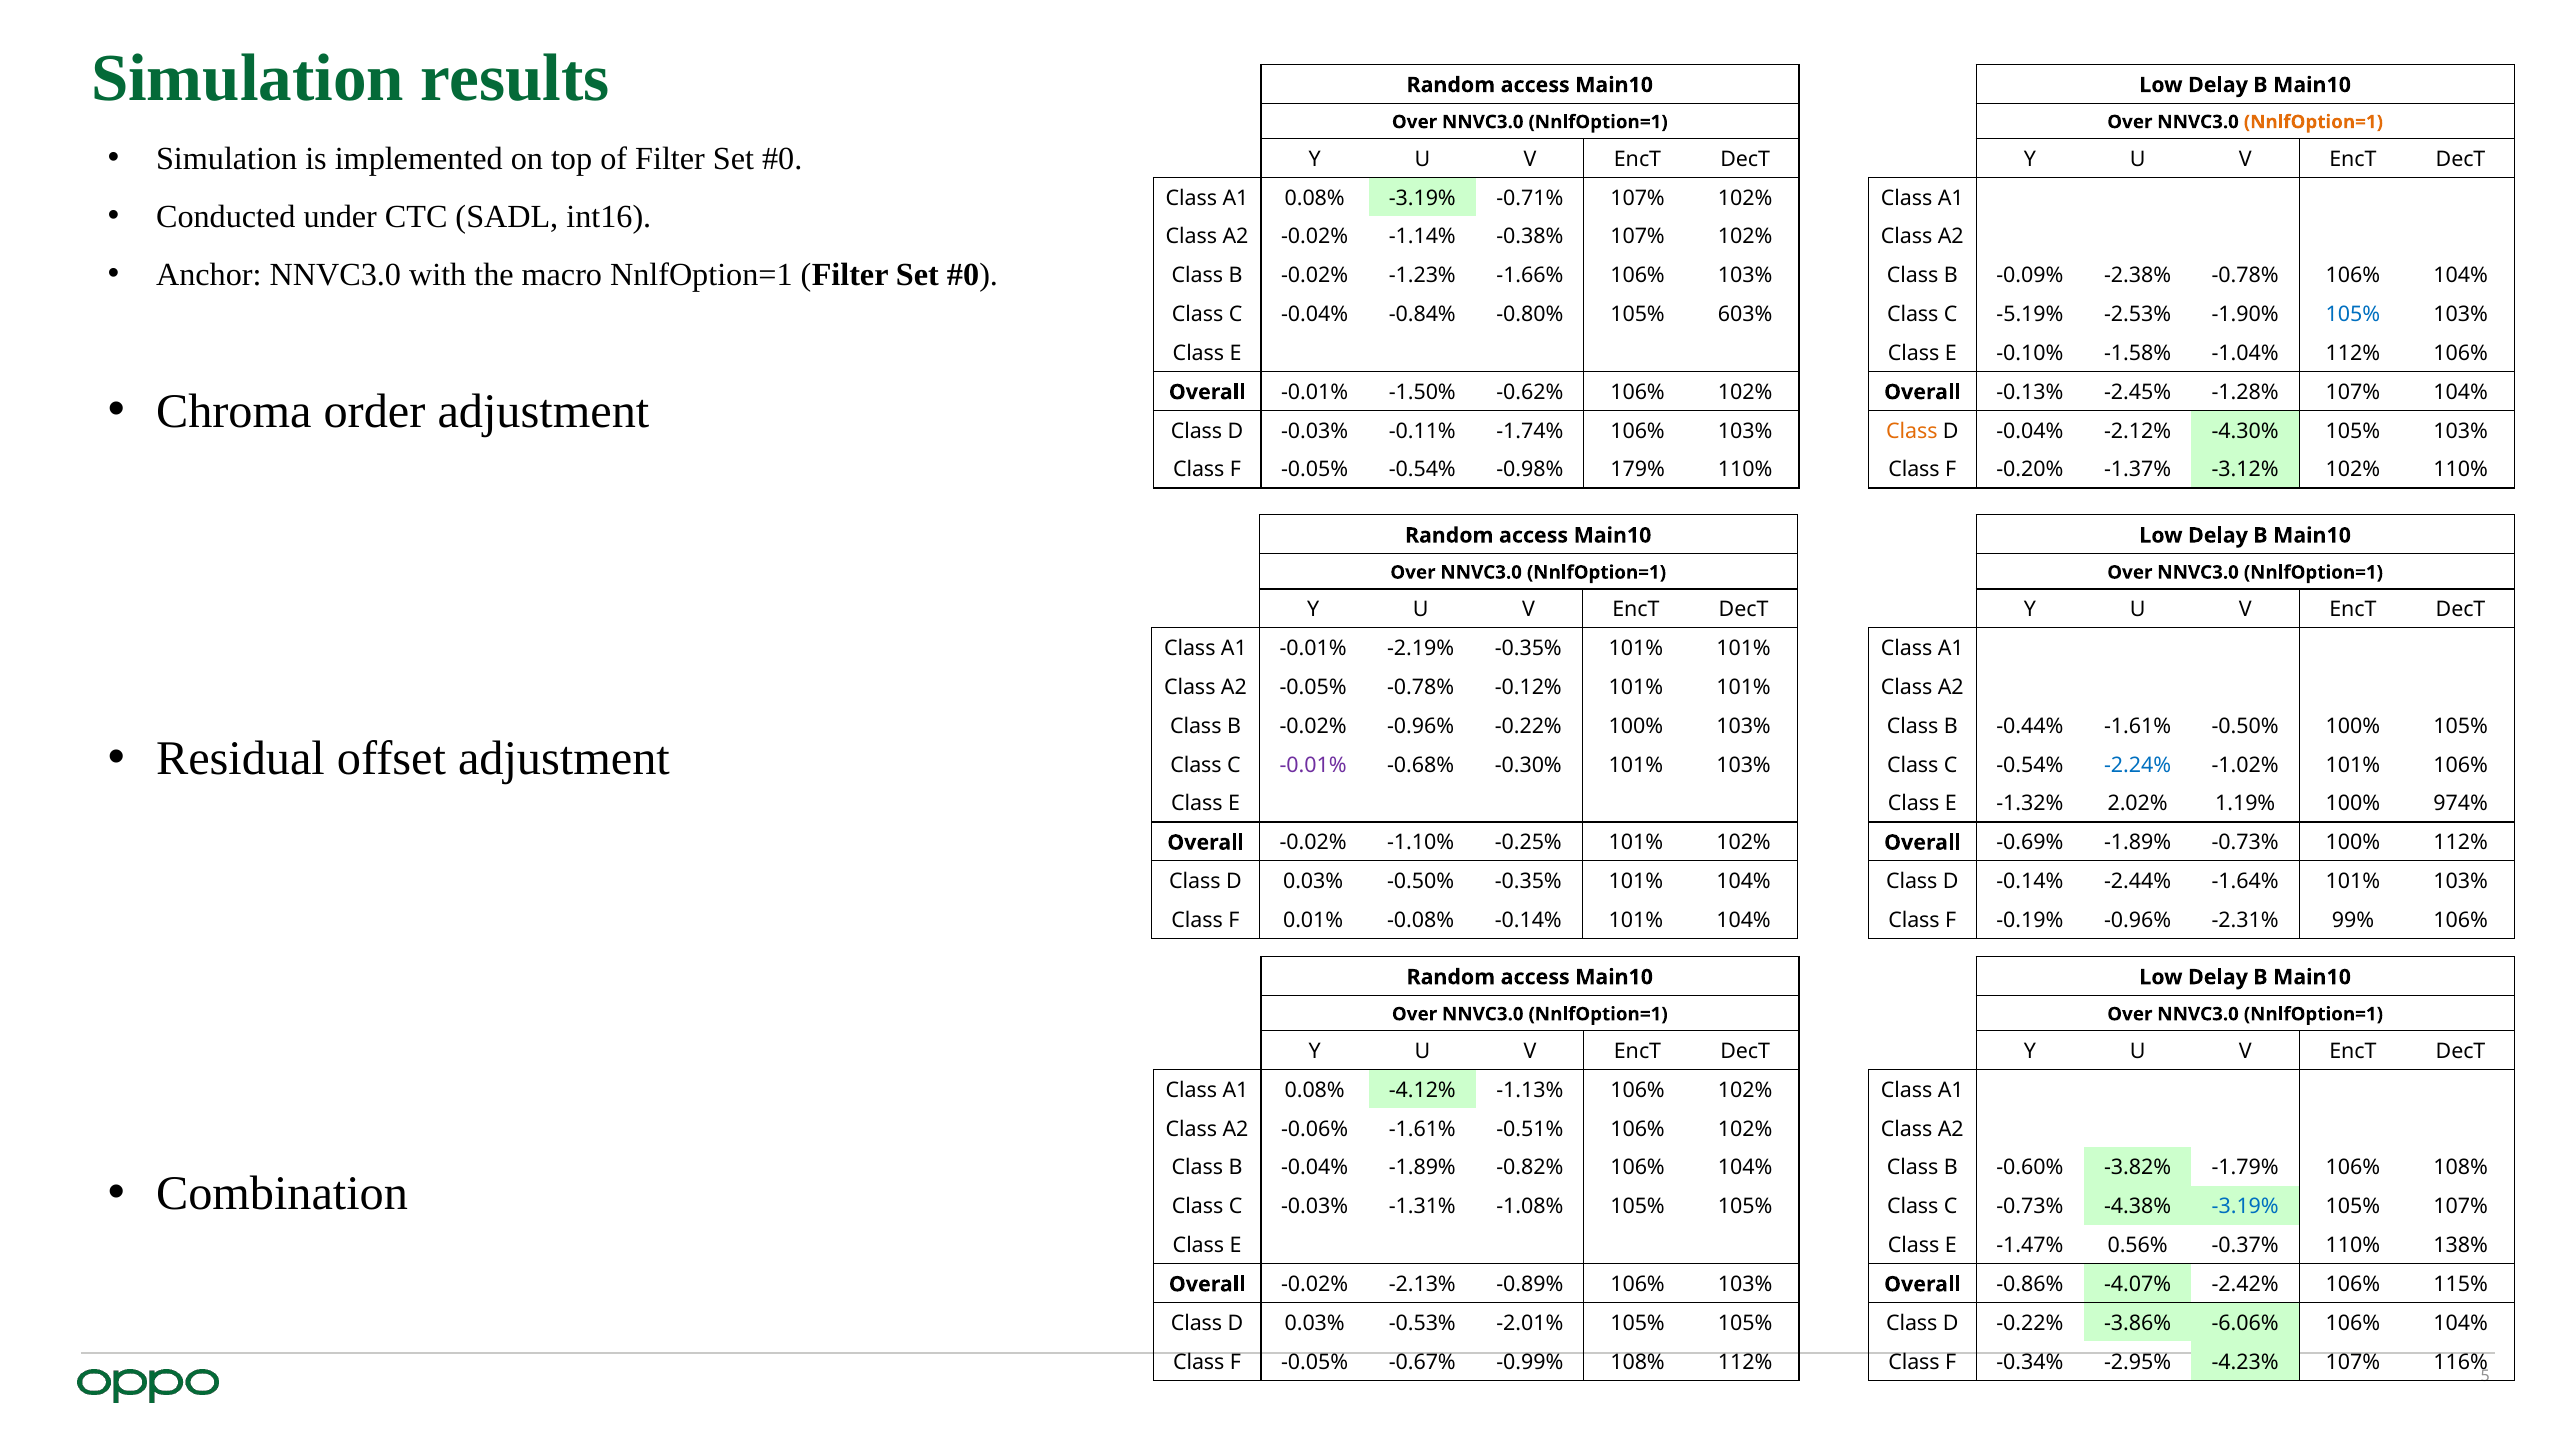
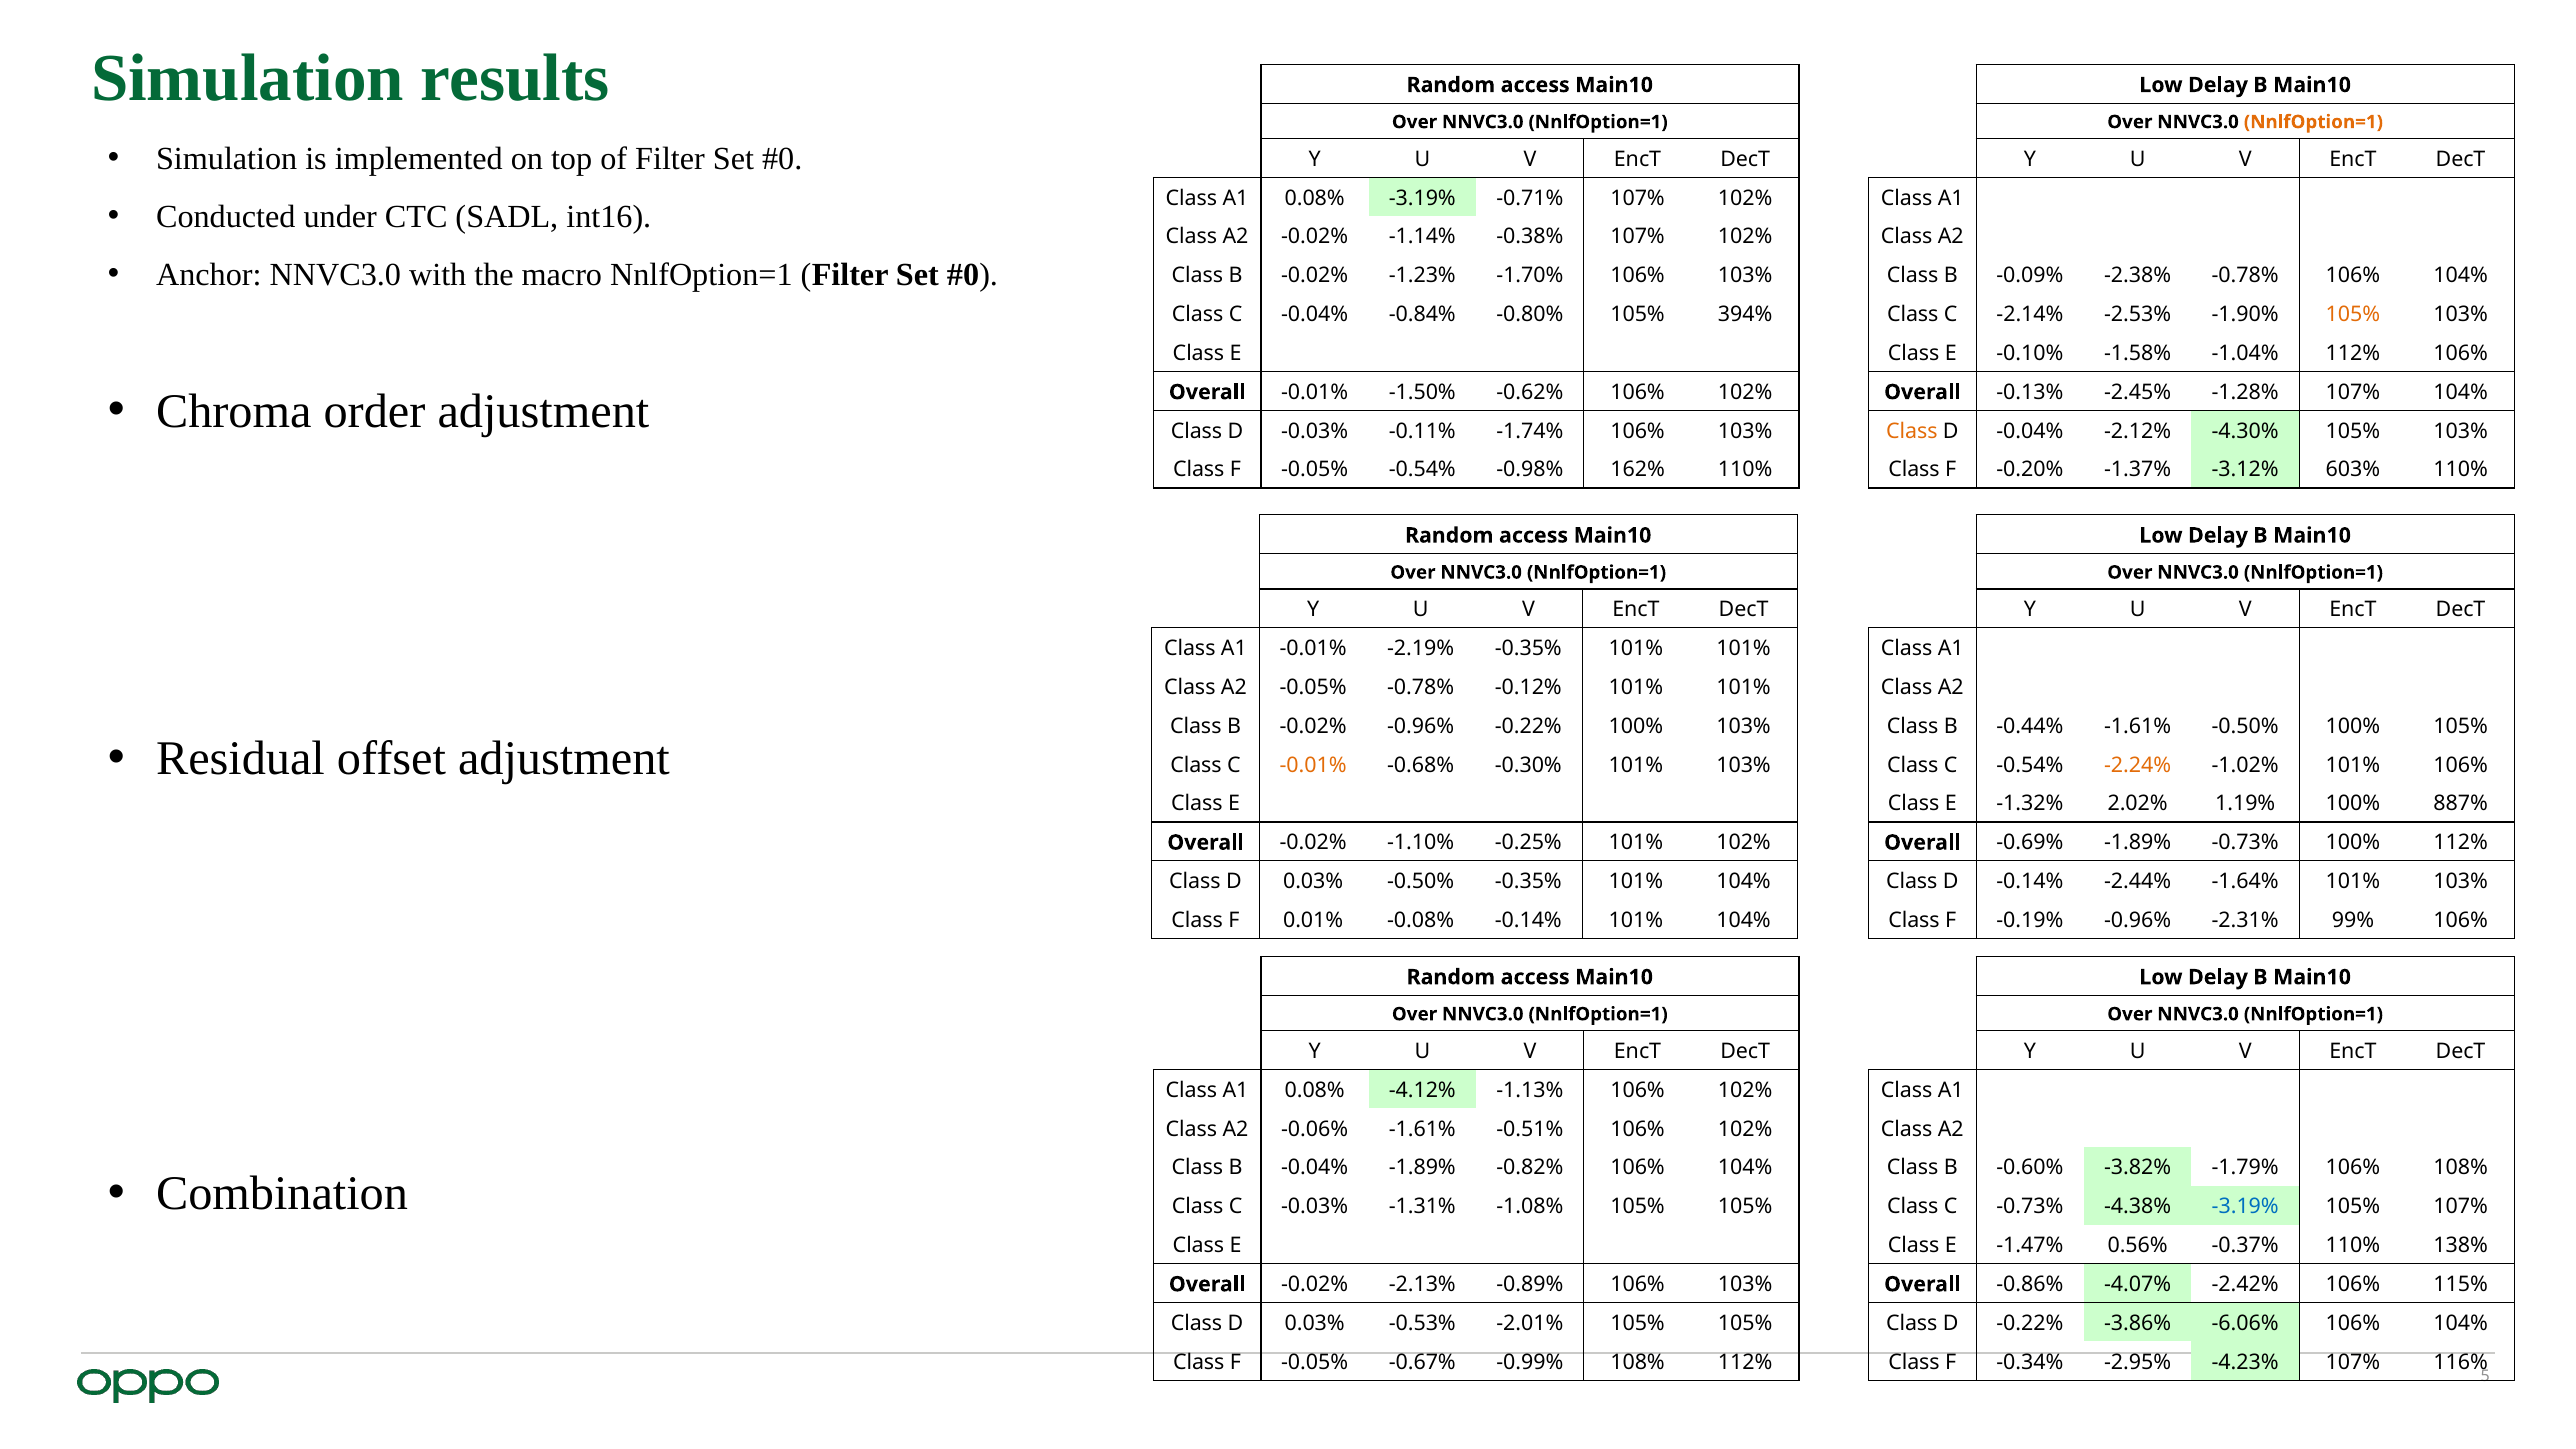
-1.66%: -1.66% -> -1.70% (1530, 276)
603%: 603% -> 394% (1745, 314)
-5.19%: -5.19% -> -2.14% (2030, 314)
105% colour: blue -> orange (2353, 314)
-3.12% 102%: 102% -> 603% (2353, 470)
179%: 179% -> 162% (1638, 470)
-0.01% colour: purple -> orange (1313, 765)
-2.24% colour: blue -> orange (2138, 765)
974%: 974% -> 887% (2461, 804)
